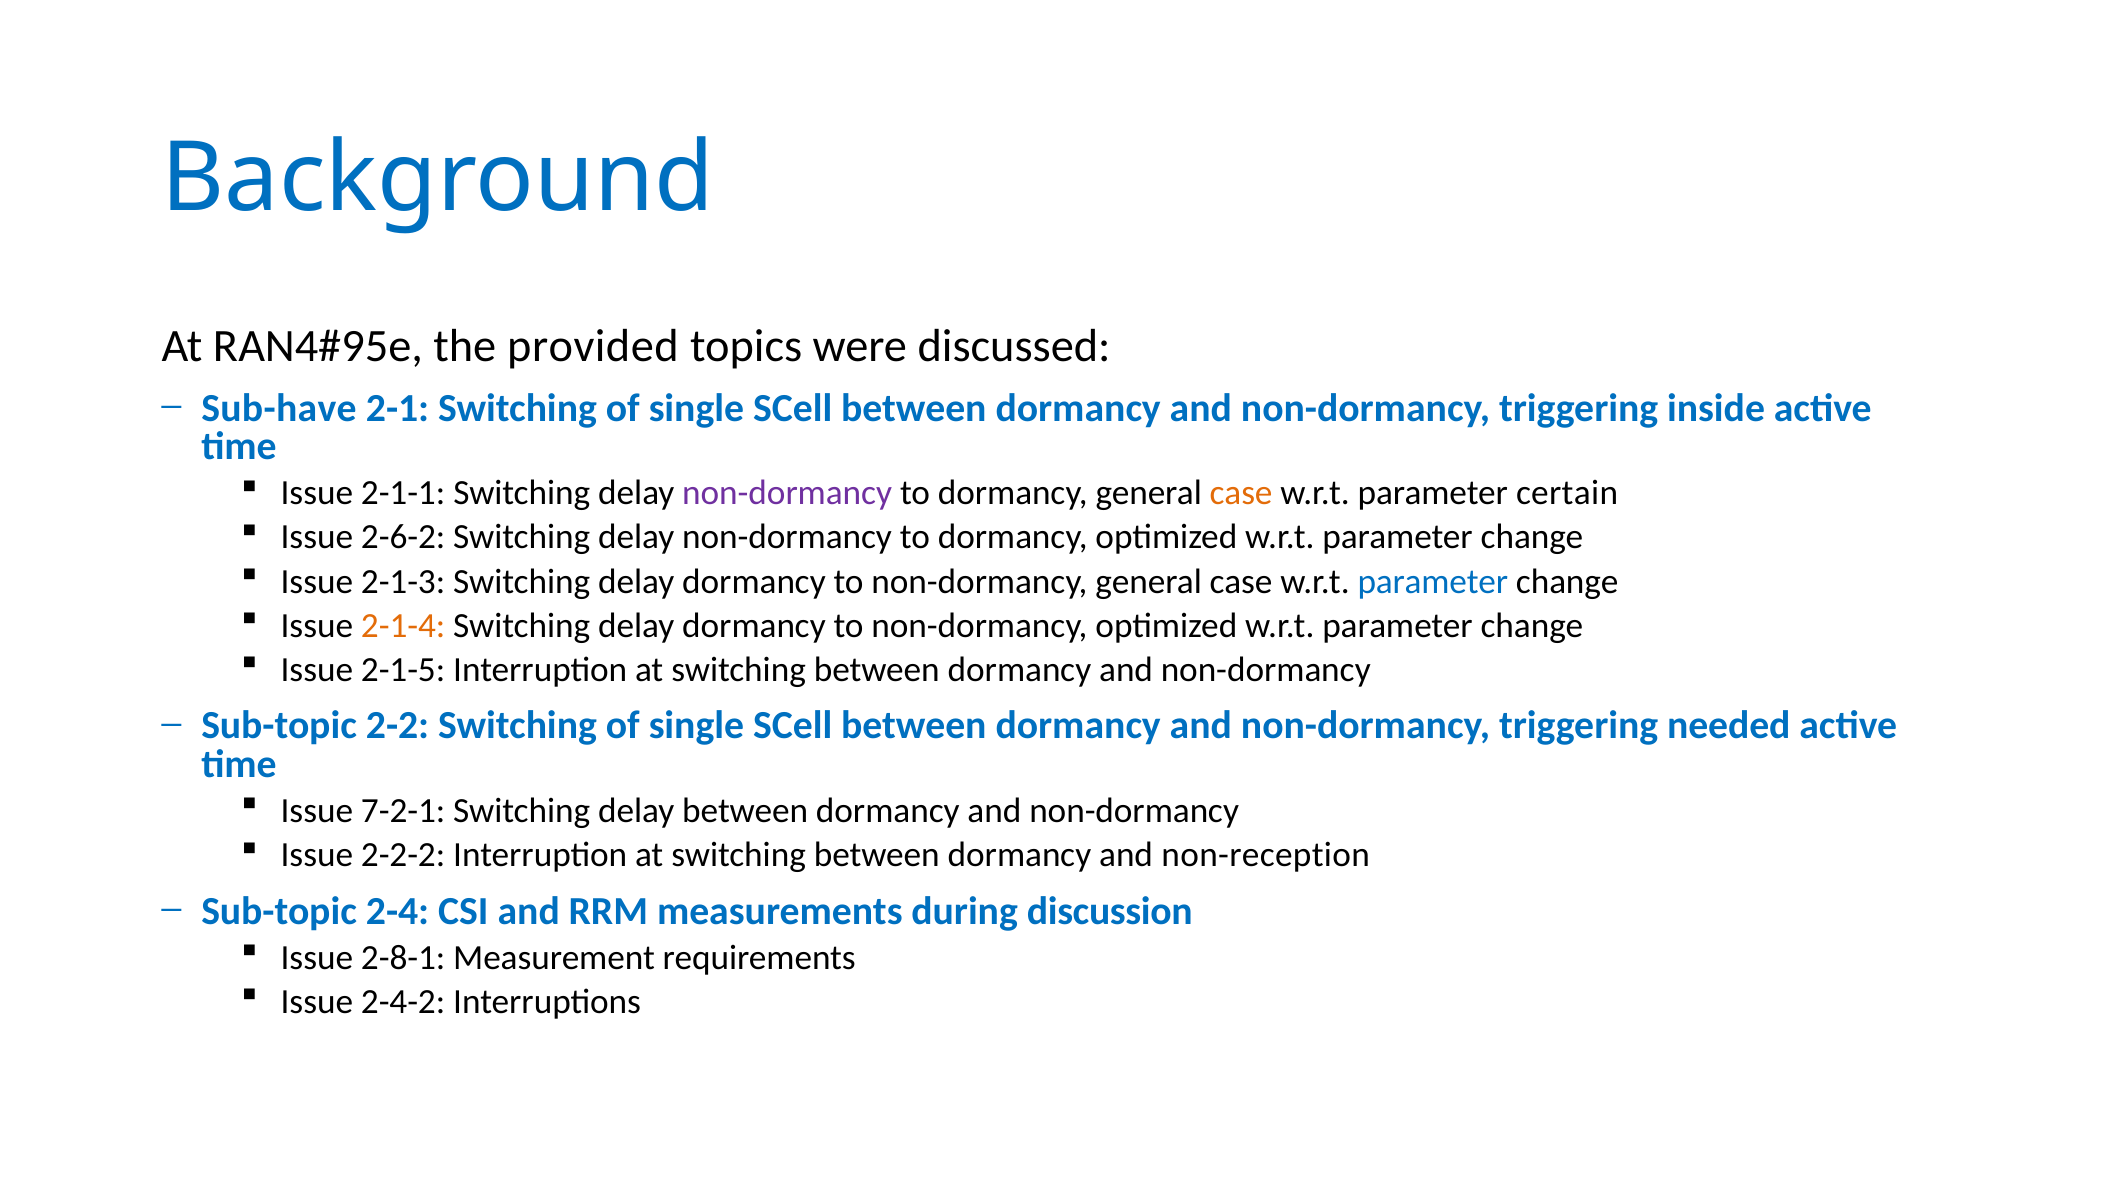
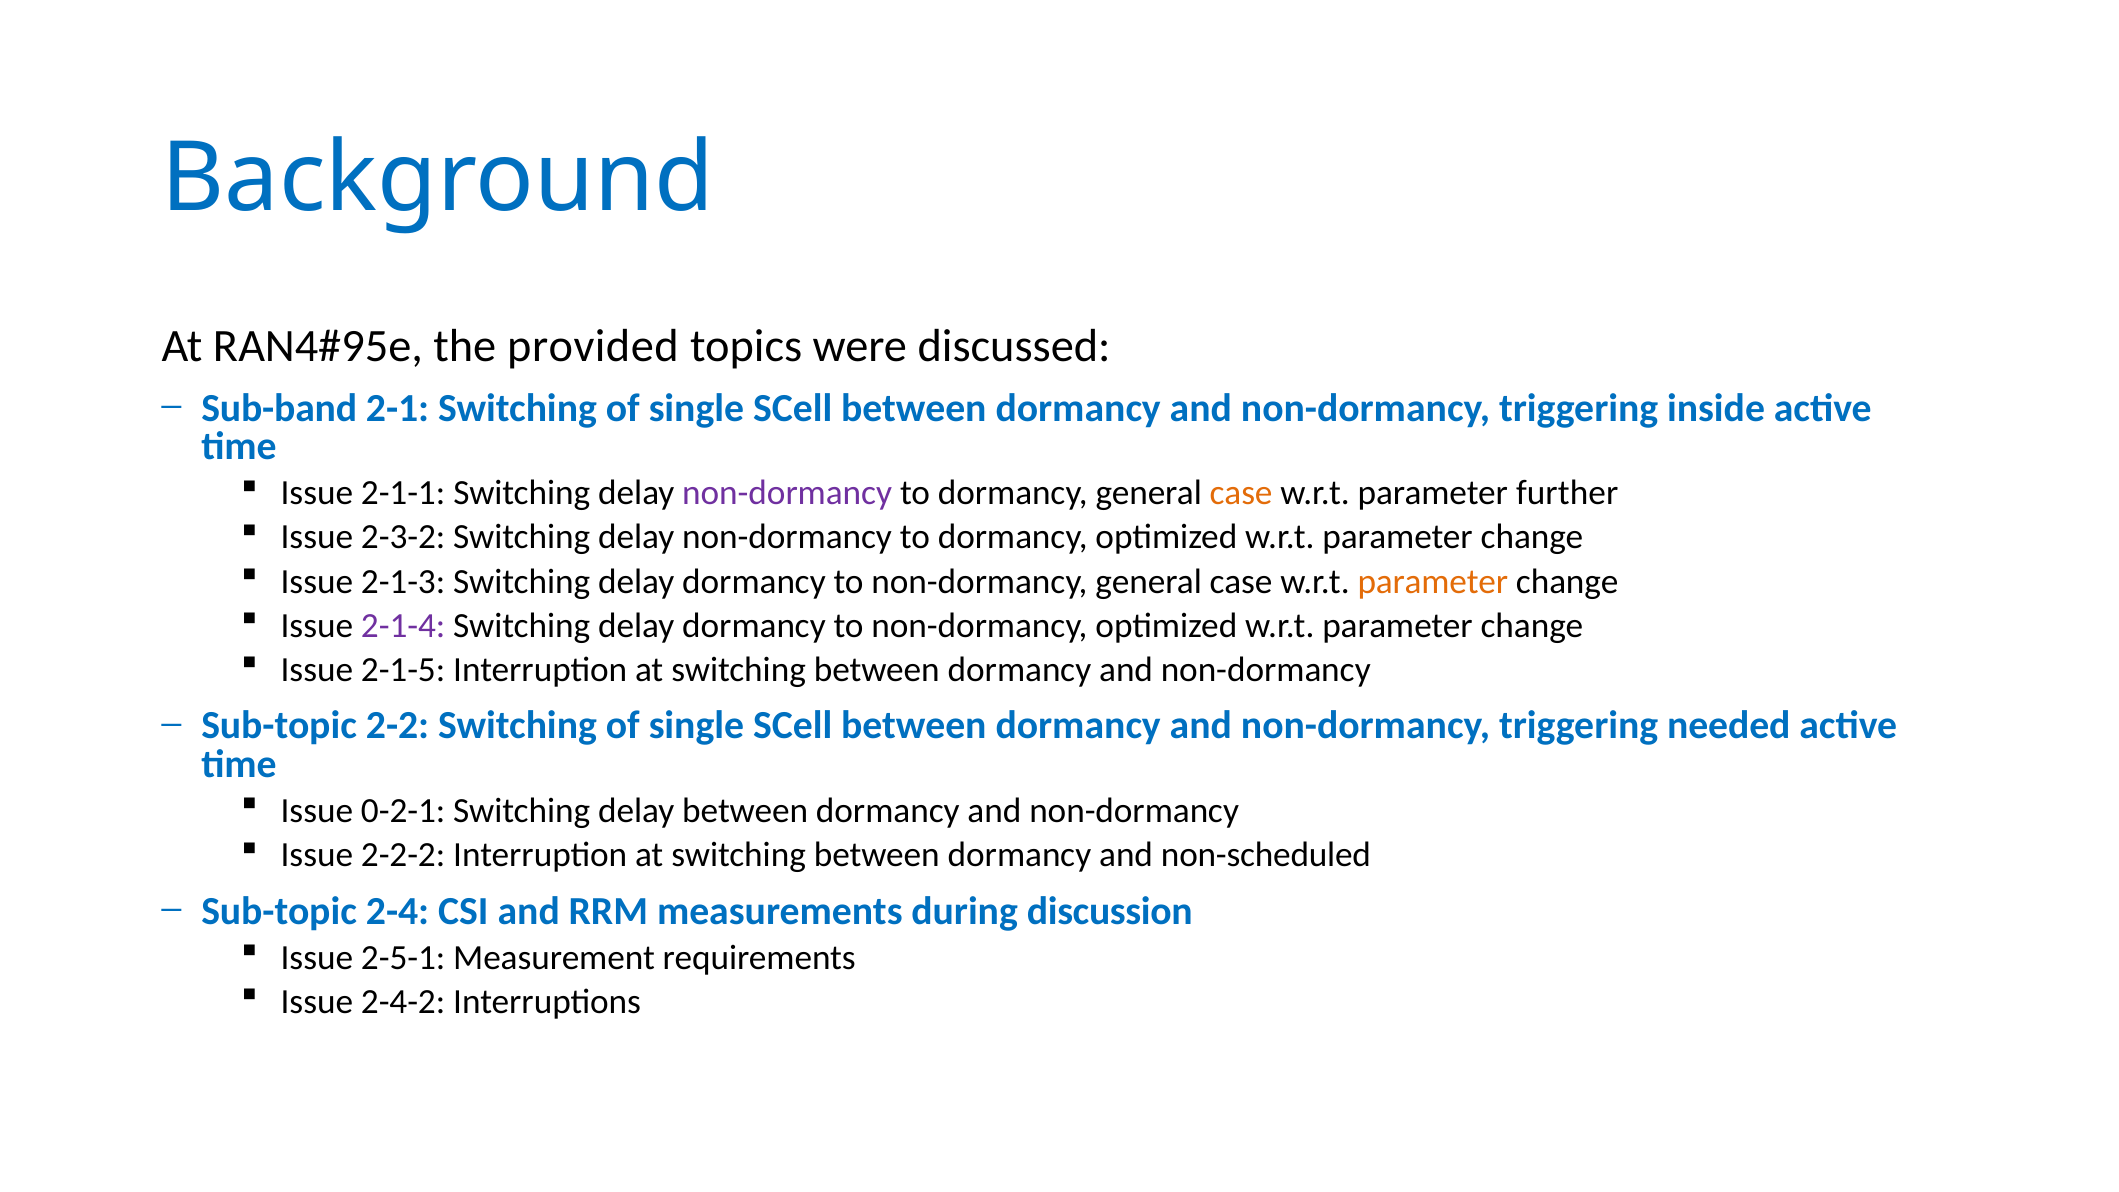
Sub-have: Sub-have -> Sub-band (279, 408)
certain: certain -> further (1567, 493)
2-6-2: 2-6-2 -> 2-3-2 (403, 537)
parameter colour: blue -> orange (1433, 581)
2-1-4 colour: orange -> purple (403, 626)
7-2-1: 7-2-1 -> 0-2-1 (403, 811)
non-reception: non-reception -> non-scheduled (1266, 855)
2-8-1: 2-8-1 -> 2-5-1 (403, 958)
